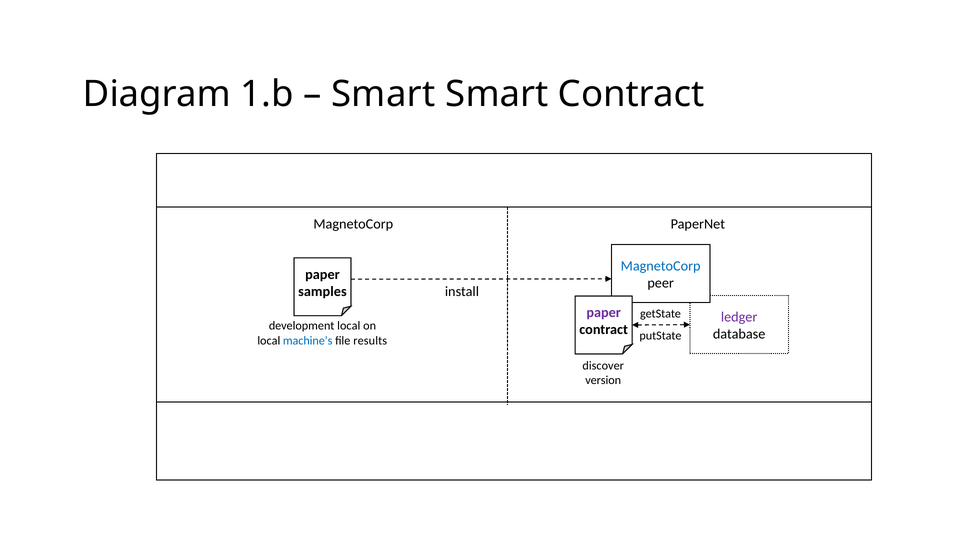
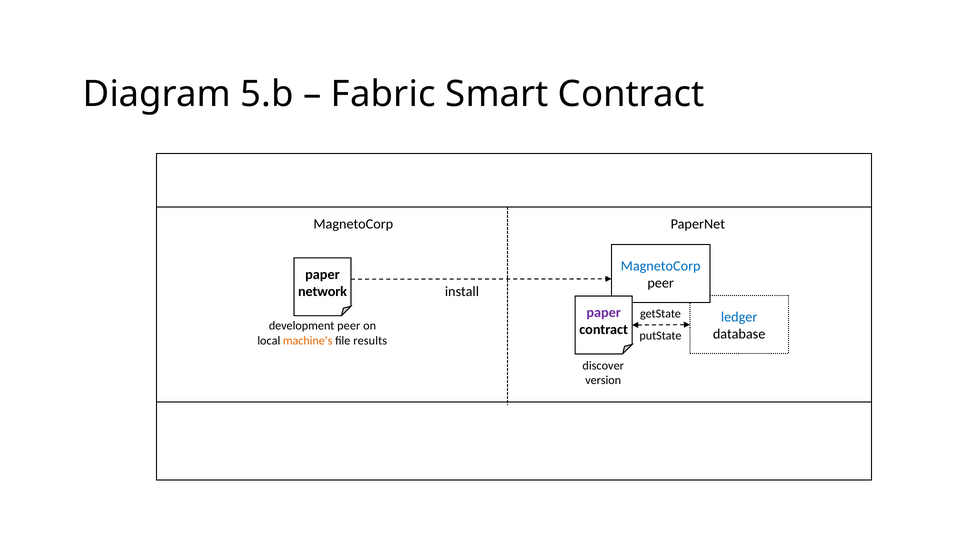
1.b: 1.b -> 5.b (267, 94)
Smart: Smart -> Fabric (383, 94)
samples: samples -> network (323, 292)
ledger colour: purple -> blue (739, 317)
development local: local -> peer (349, 326)
machine’s colour: blue -> orange (308, 341)
